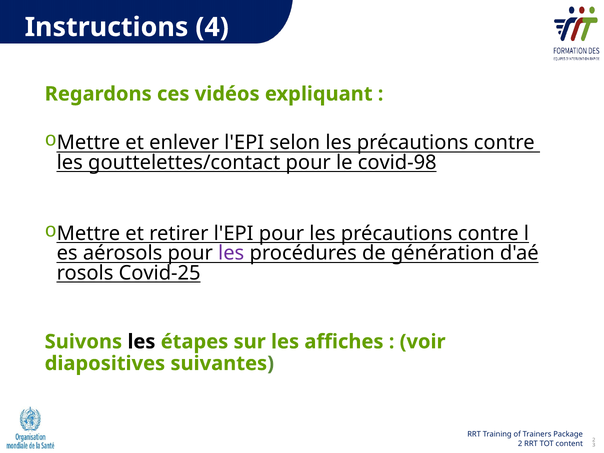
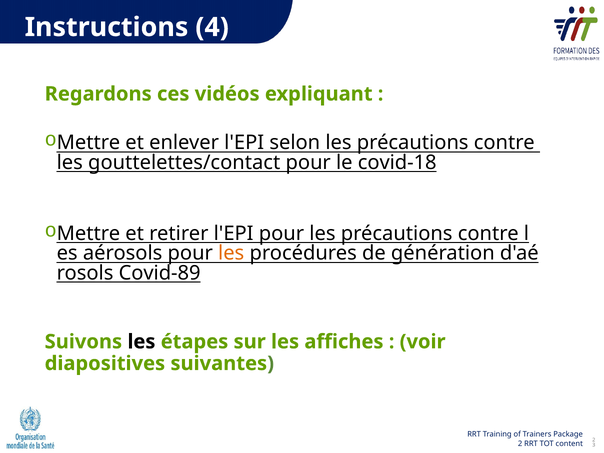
covid-98: covid-98 -> covid-18 (397, 162)
les colour: purple -> orange (231, 253)
Covid-25: Covid-25 -> Covid-89 (160, 273)
